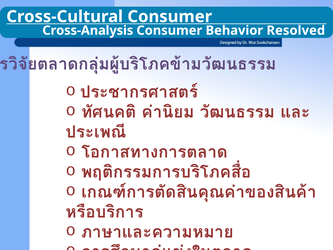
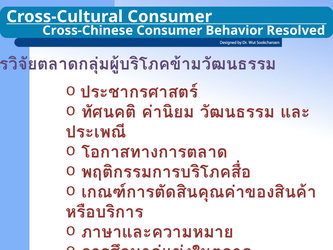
Cross-Analysis: Cross-Analysis -> Cross-Chinese (88, 30)
